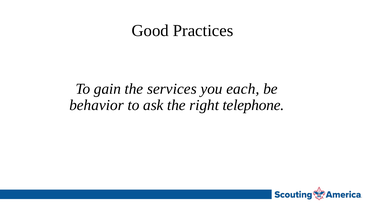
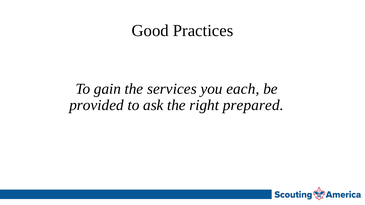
behavior: behavior -> provided (97, 105)
telephone: telephone -> prepared (253, 105)
